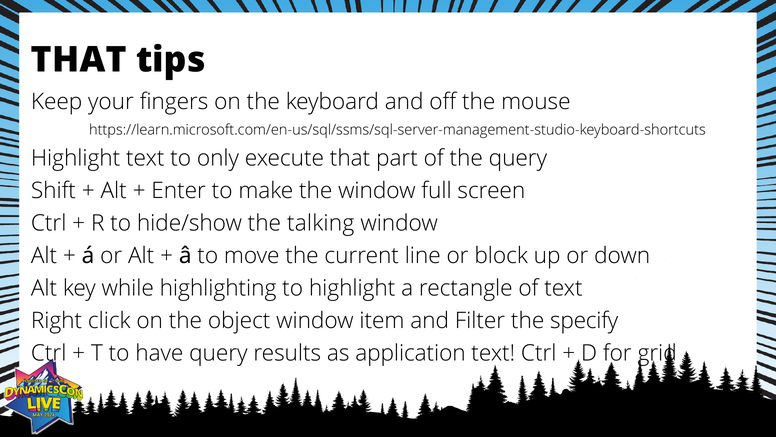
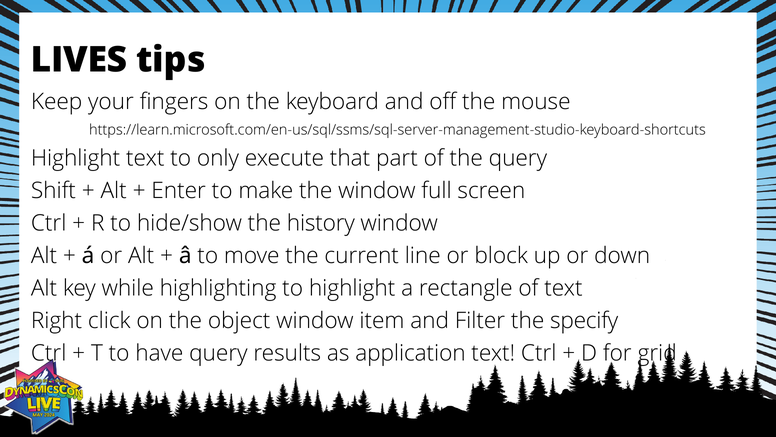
THAT: THAT -> LIVES (79, 60)
talking: talking -> history (321, 223)
